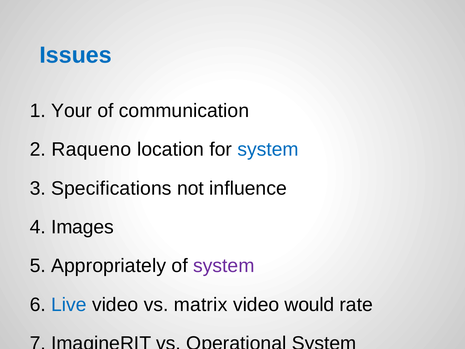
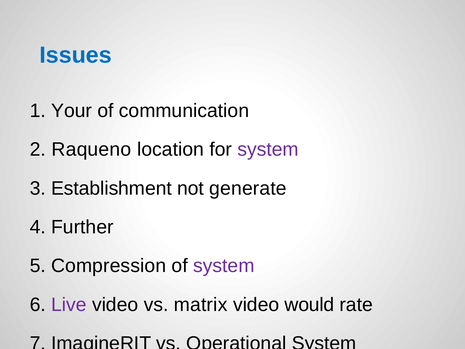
system colour: blue -> purple (268, 149)
Specifications: Specifications -> Establishment (111, 188)
influence: influence -> generate (248, 188)
Images: Images -> Further (82, 227)
Appropriately: Appropriately -> Compression (109, 266)
Live colour: blue -> purple (69, 304)
